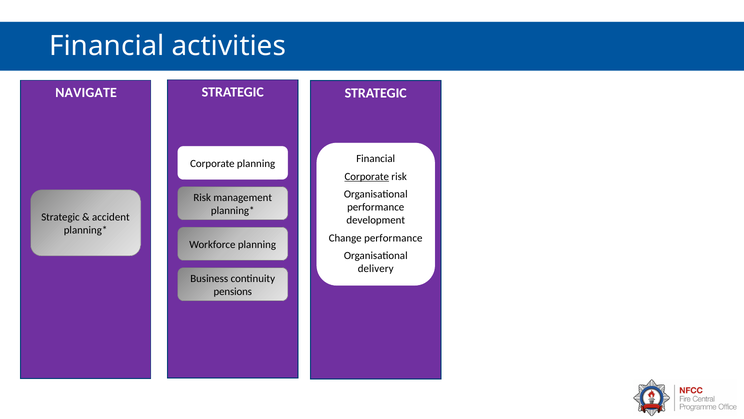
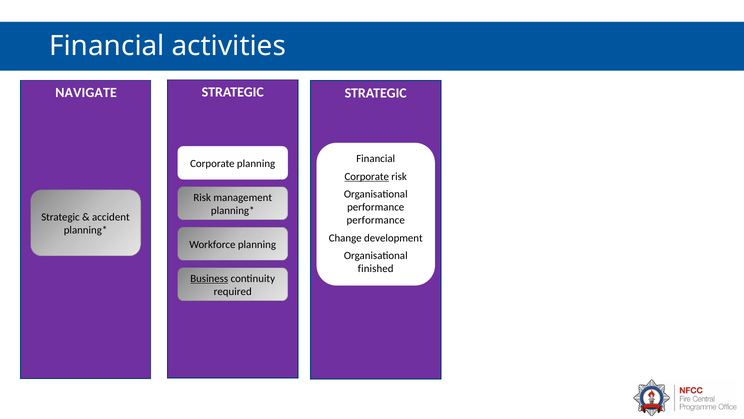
development: development -> performance (376, 220)
Change performance: performance -> development (393, 238)
delivery: delivery -> finished (376, 269)
Business underline: none -> present (209, 278)
pensions: pensions -> required (233, 291)
